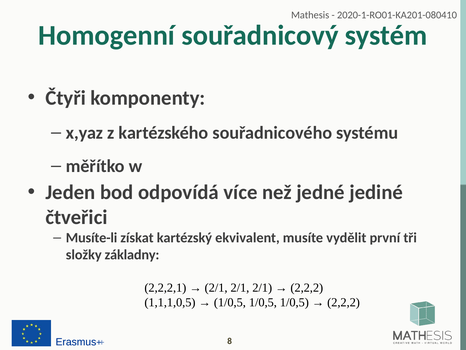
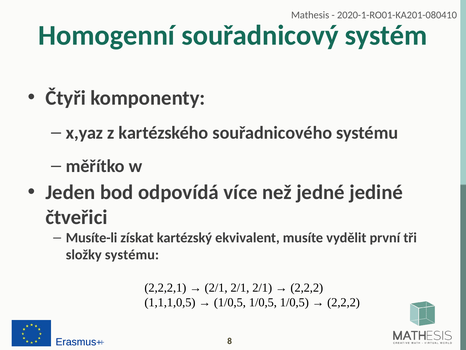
složky základny: základny -> systému (132, 254)
